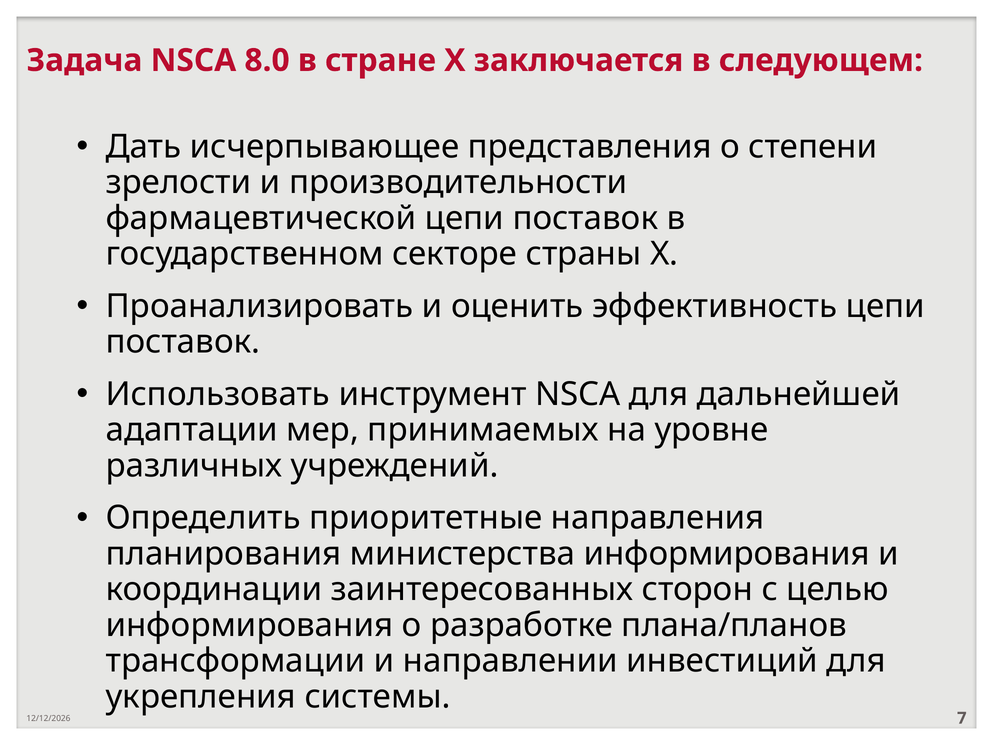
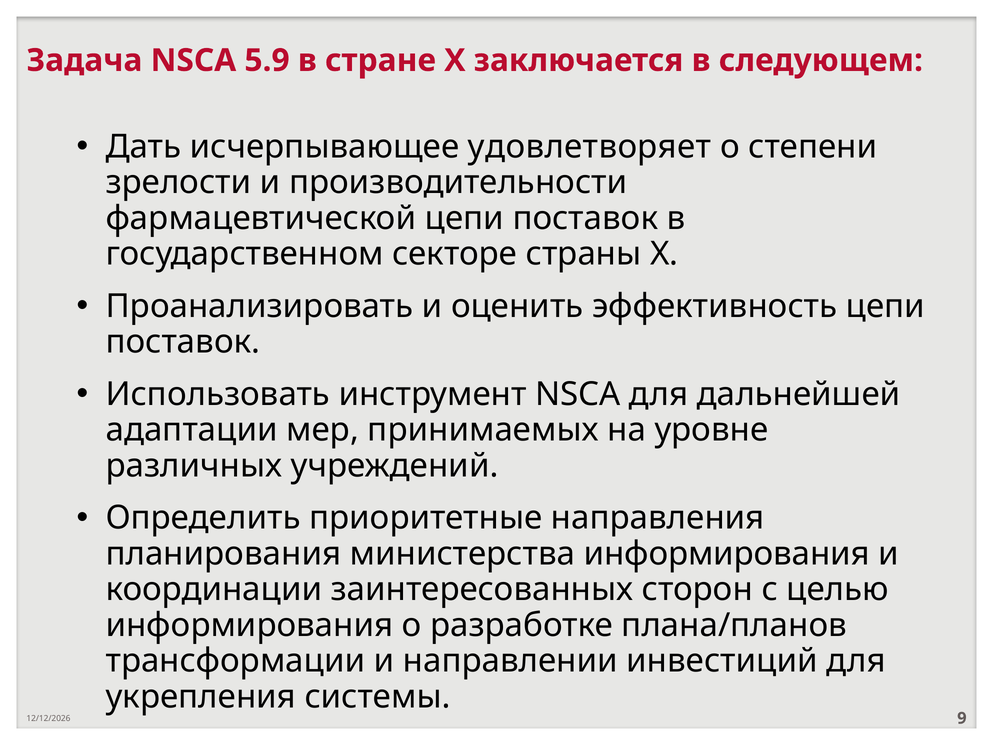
8.0: 8.0 -> 5.9 (267, 60)
представления: представления -> удовлетворяет (590, 147)
7: 7 -> 9 (962, 718)
